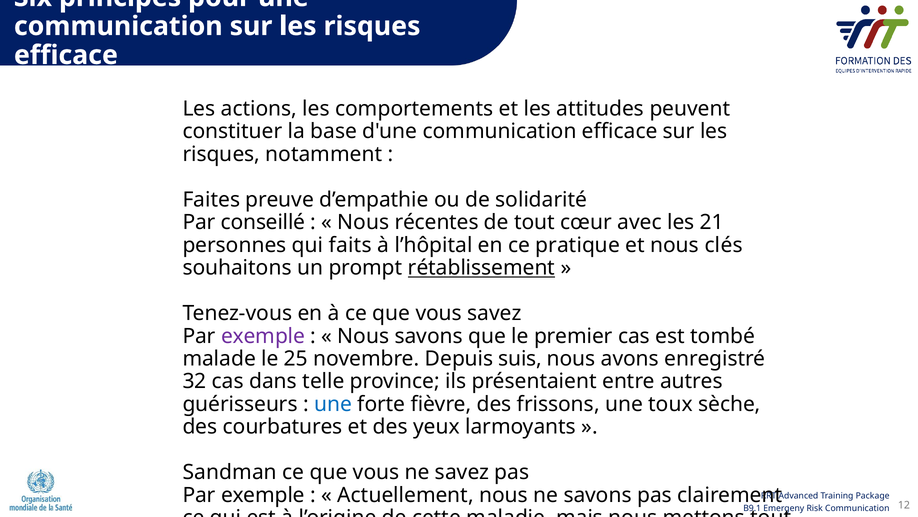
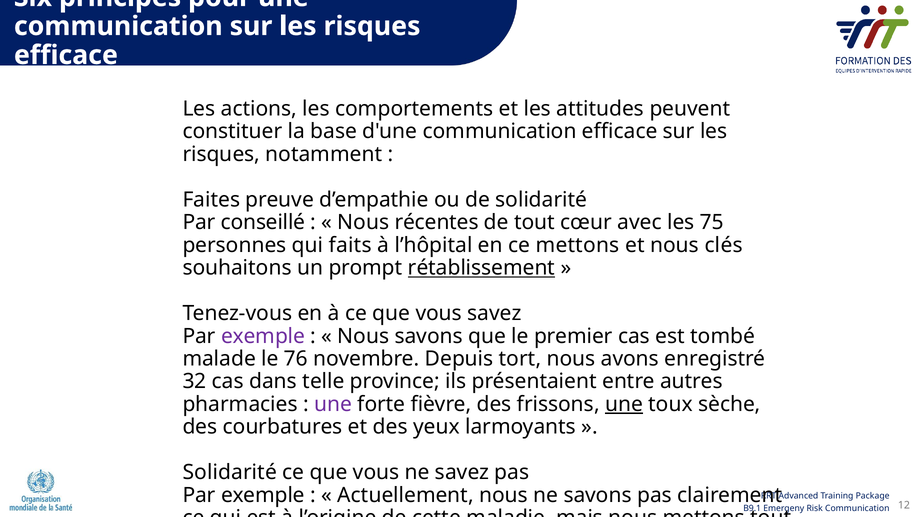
21: 21 -> 75 (712, 222)
ce pratique: pratique -> mettons (578, 245)
25: 25 -> 76 (296, 358)
suis: suis -> tort (520, 358)
guérisseurs: guérisseurs -> pharmacies (240, 404)
une colour: blue -> purple (333, 404)
une underline: none -> present (624, 404)
Sandman: Sandman -> Solidarité (230, 472)
